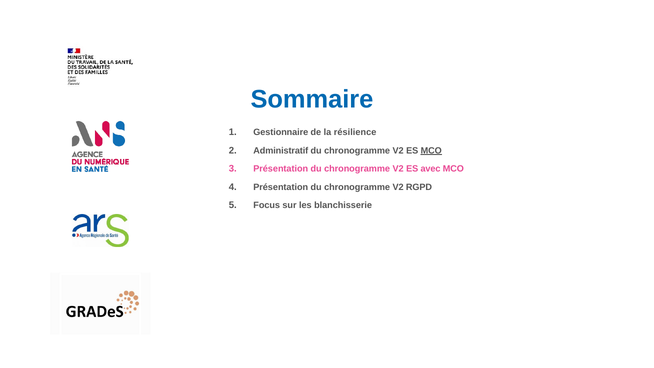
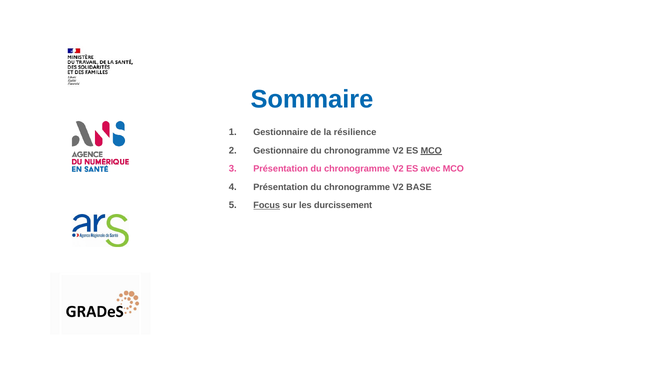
Administratif: Administratif -> Gestionnaire (281, 151)
RGPD: RGPD -> BASE (419, 187)
Focus underline: none -> present (267, 205)
blanchisserie: blanchisserie -> durcissement (343, 205)
